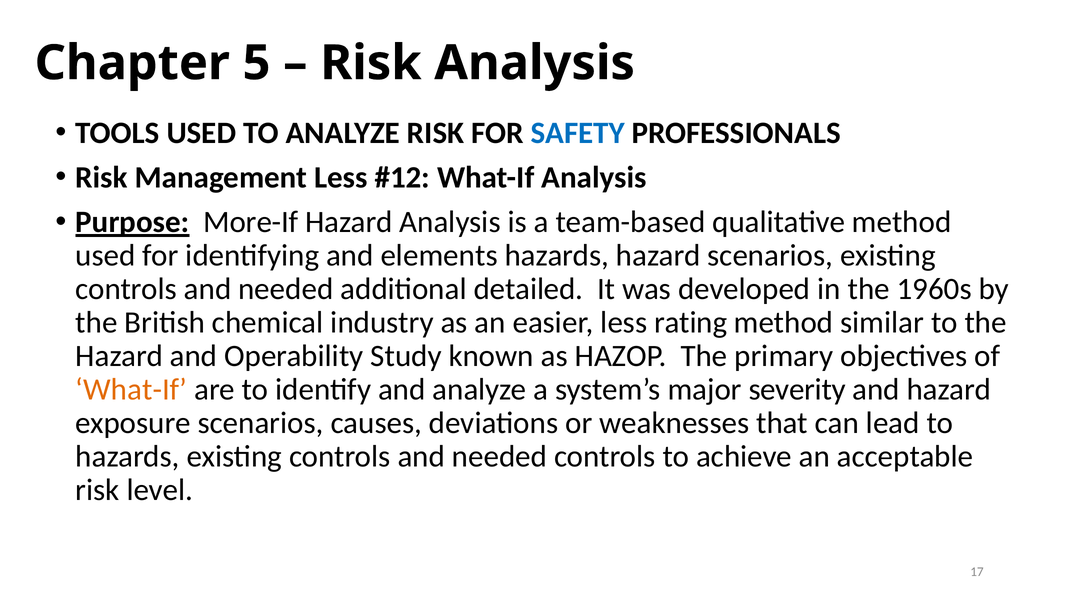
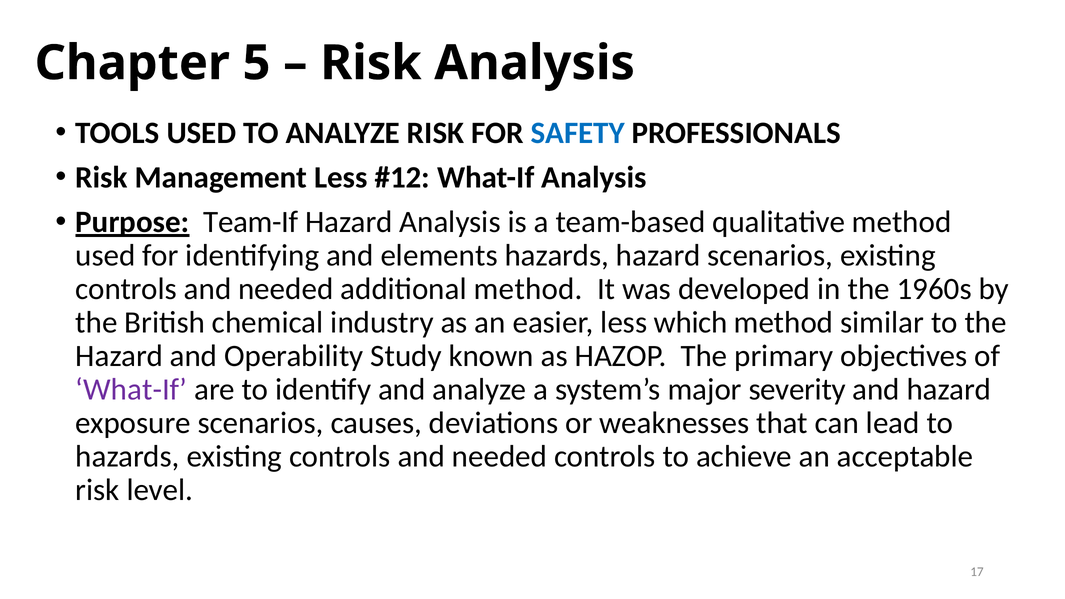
More-If: More-If -> Team-If (251, 222)
additional detailed: detailed -> method (528, 289)
rating: rating -> which (691, 322)
What-If colour: orange -> purple (131, 389)
